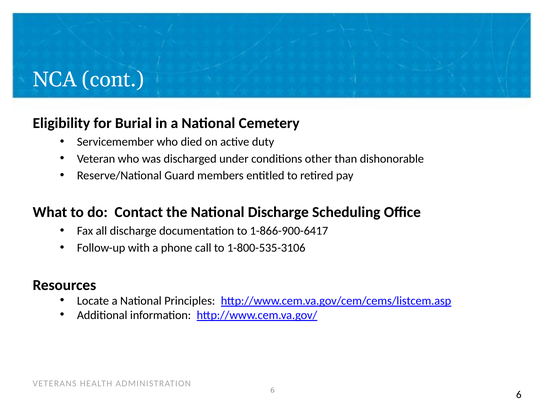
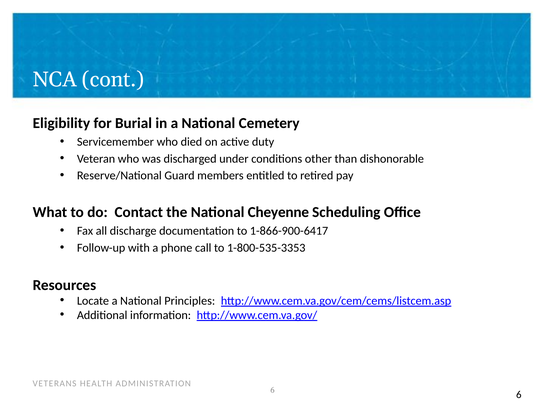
National Discharge: Discharge -> Cheyenne (278, 212)
1-800-535-3106: 1-800-535-3106 -> 1-800-535-3353 (266, 248)
